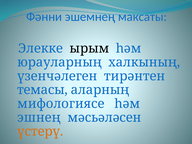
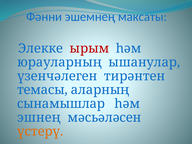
ырым colour: black -> red (89, 48)
халкының: халкының -> ышанулар (144, 62)
мифологиясе: мифологиясе -> сынамышлар (61, 104)
